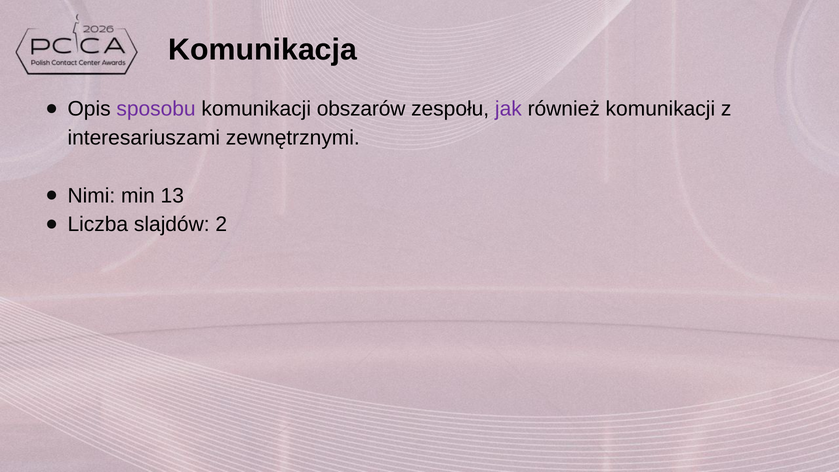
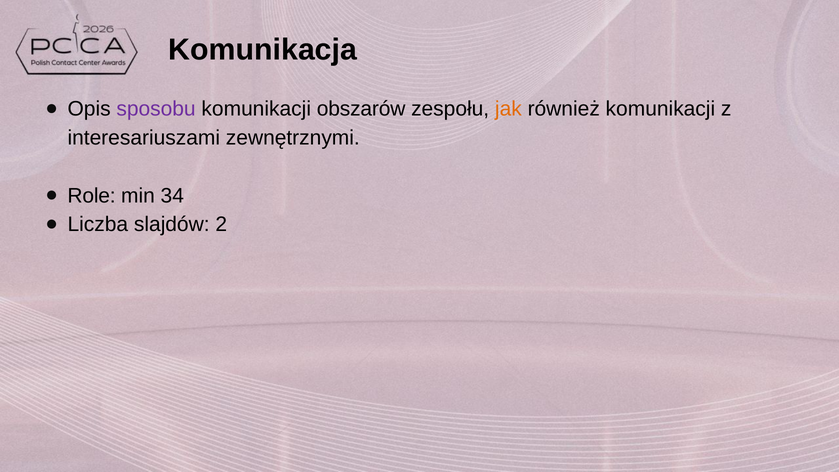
jak colour: purple -> orange (508, 109)
Nimi: Nimi -> Role (92, 196)
13: 13 -> 34 (172, 196)
